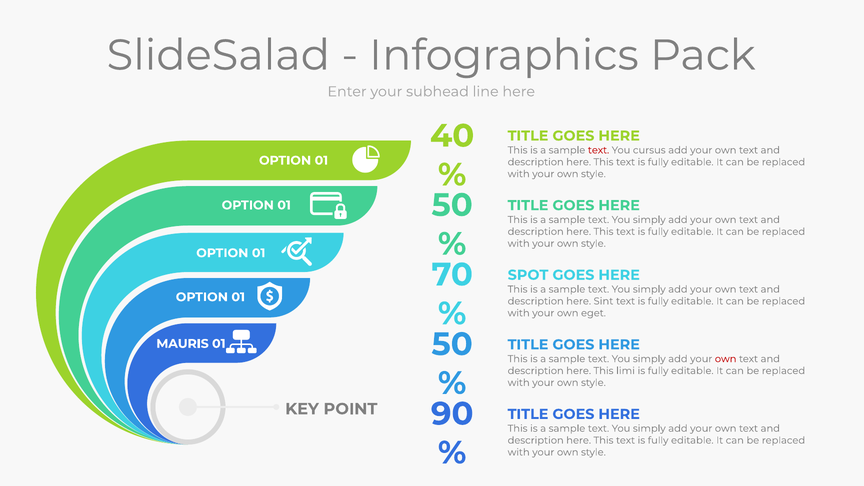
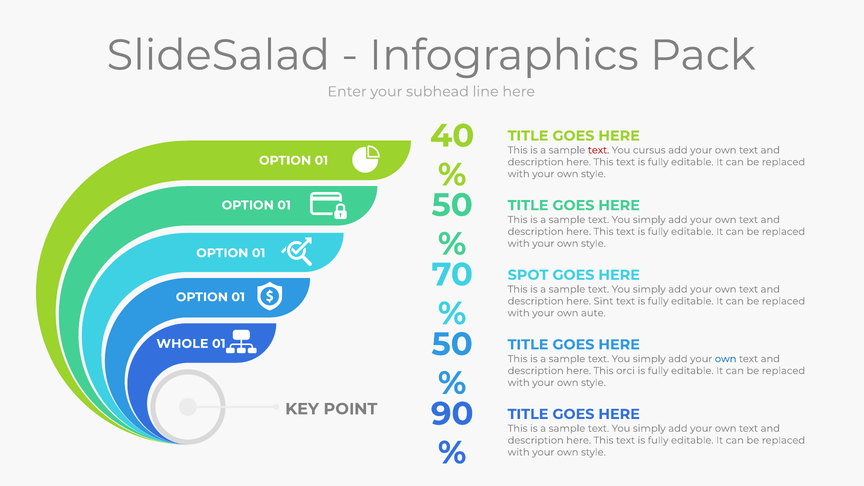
eget: eget -> aute (593, 313)
MAURIS: MAURIS -> WHOLE (182, 344)
own colour: red -> blue (726, 359)
limi: limi -> orci (626, 371)
